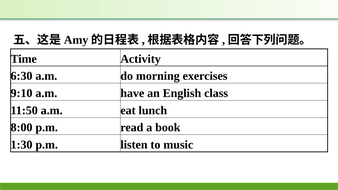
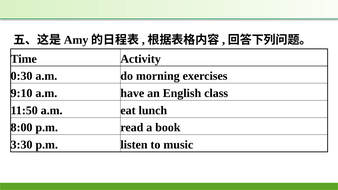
6:30: 6:30 -> 0:30 (22, 76)
1:30: 1:30 -> 3:30 (22, 145)
